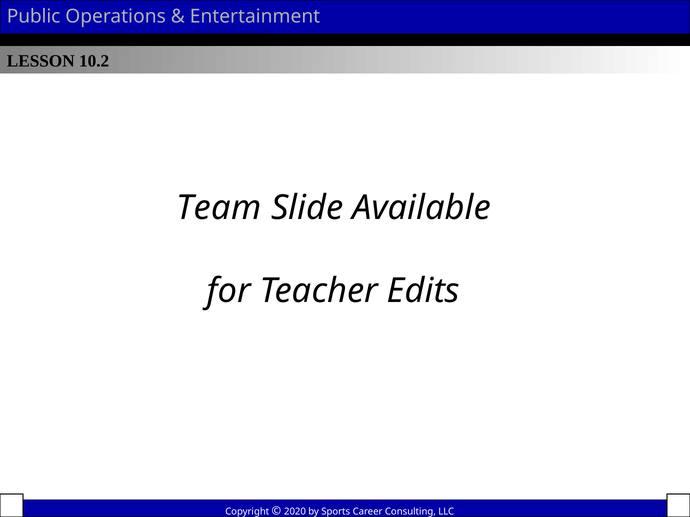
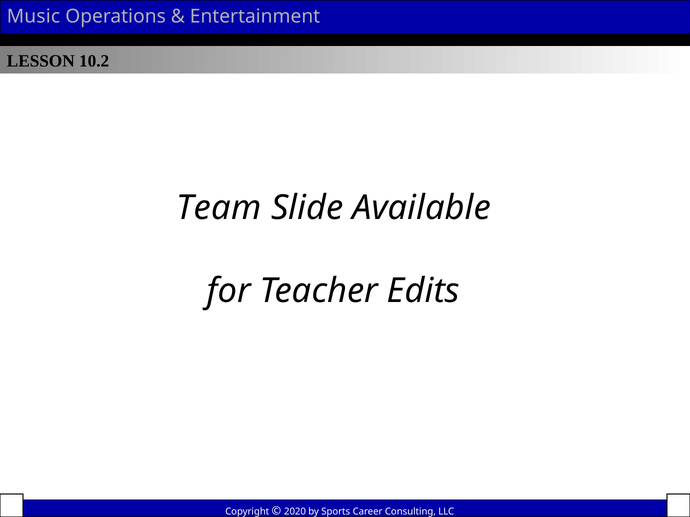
Public: Public -> Music (33, 16)
